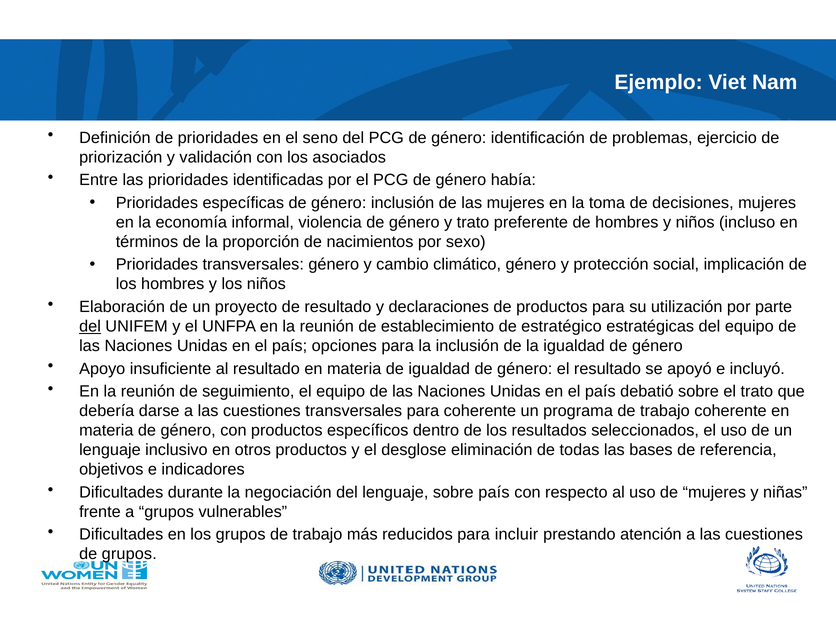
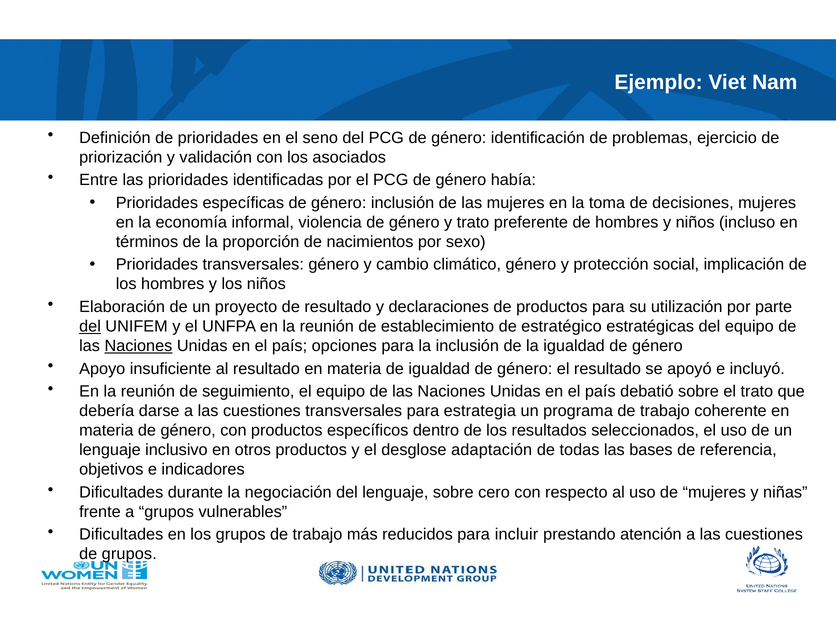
Naciones underline: none -> present (138, 346)
para coherente: coherente -> estrategia (480, 411)
eliminación: eliminación -> adaptación (492, 450)
sobre país: país -> cero (494, 492)
